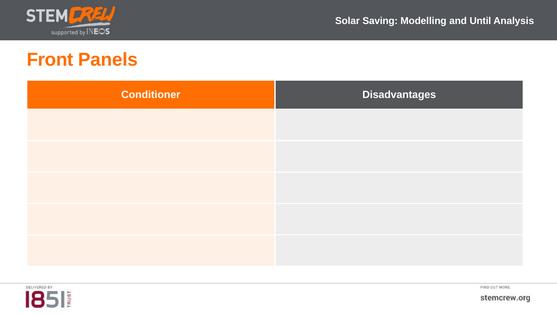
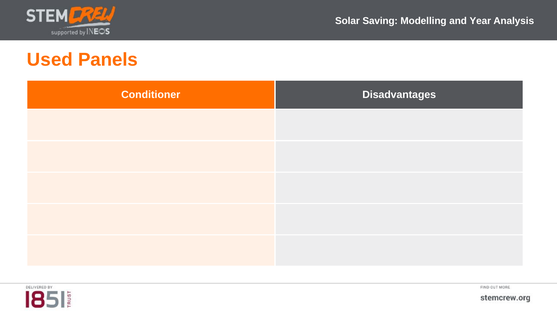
Until: Until -> Year (480, 21)
Front: Front -> Used (50, 60)
